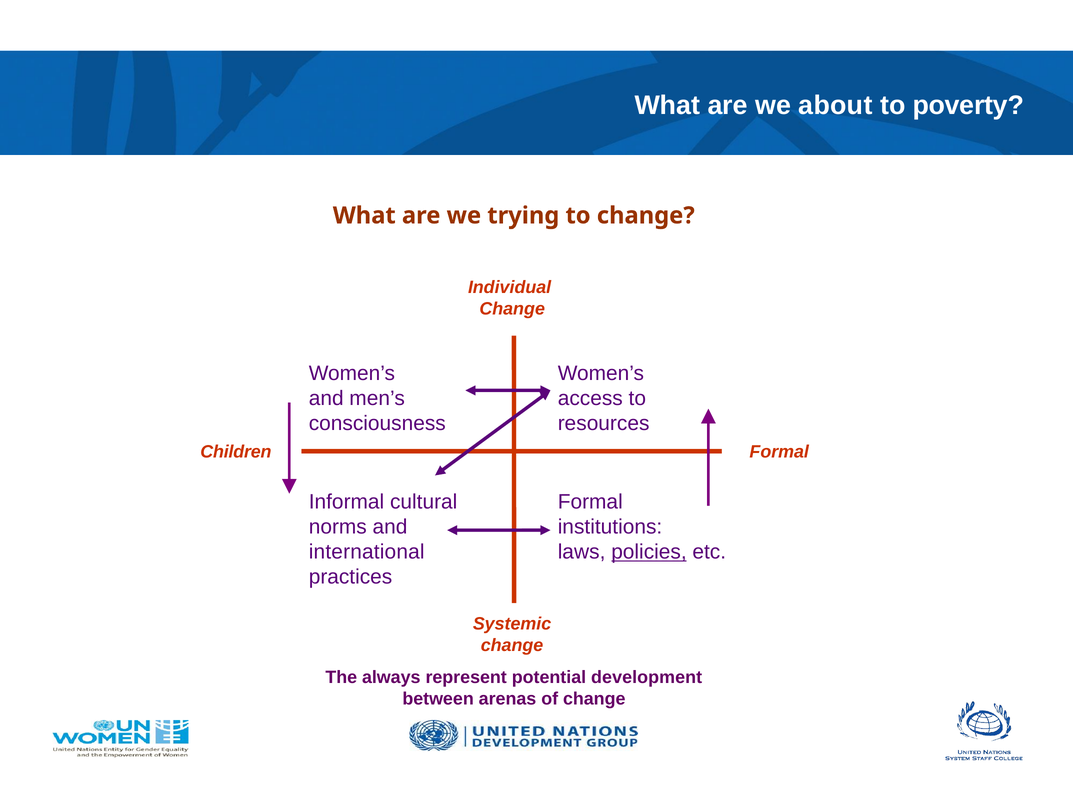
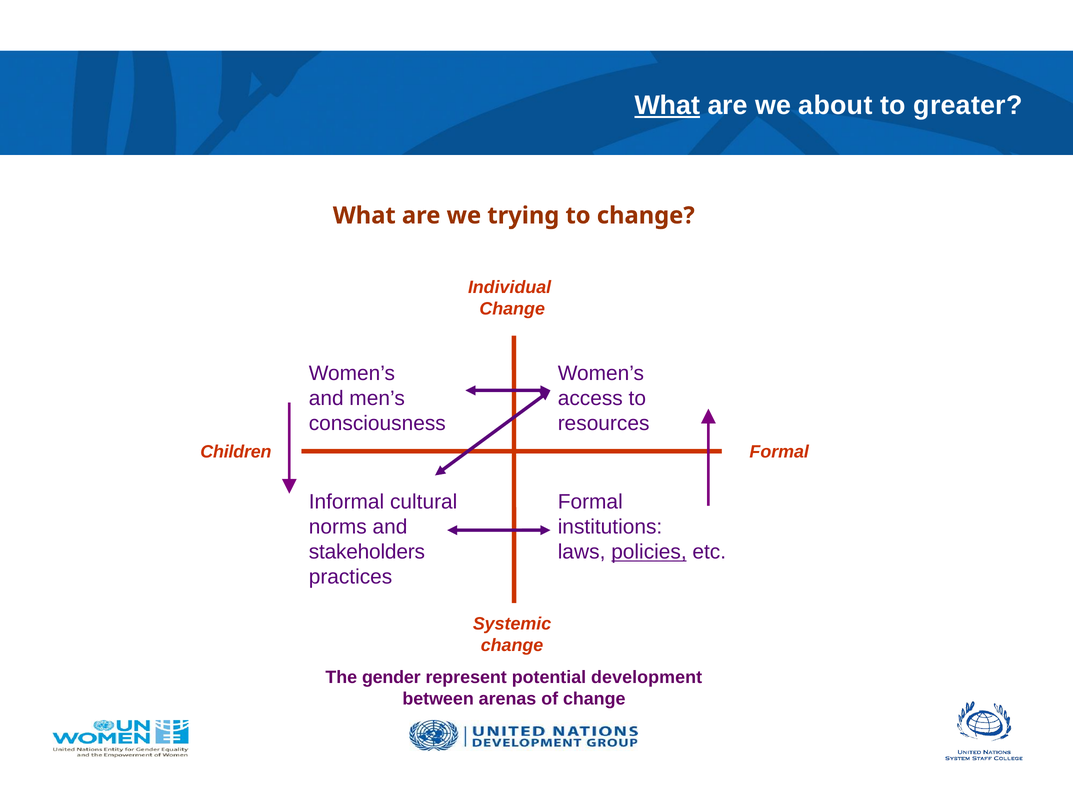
What underline: none -> present (667, 105)
poverty: poverty -> greater (968, 105)
international: international -> stakeholders (367, 552)
always: always -> gender (391, 677)
